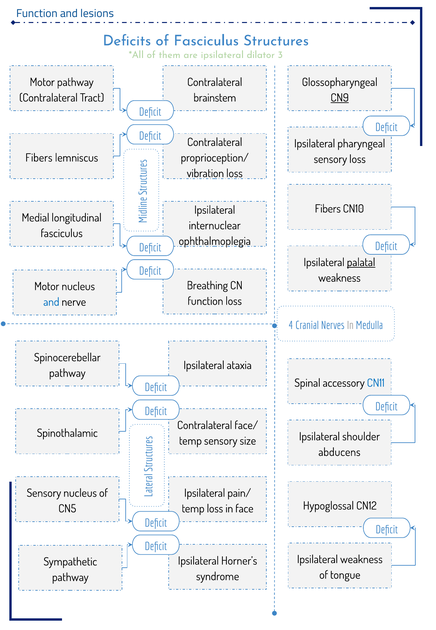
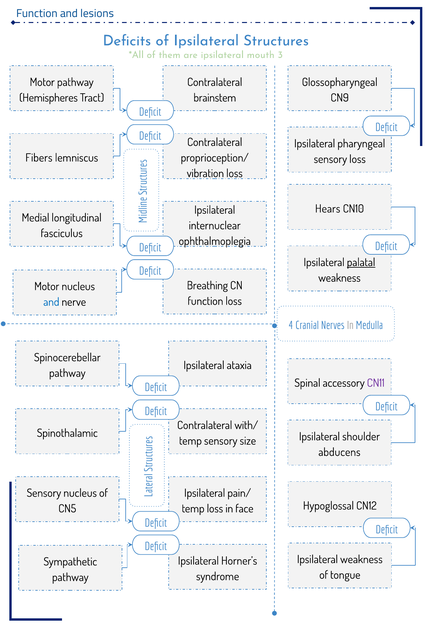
of Fasciculus: Fasciculus -> Ipsilateral (206, 41)
dilator: dilator -> mouth (261, 55)
Contralateral: Contralateral -> Hemispheres (48, 98)
CN9 underline: present -> none (340, 98)
Fibers: Fibers -> Hears (328, 209)
CN11 colour: blue -> purple (376, 383)
face/: face/ -> with/ (246, 425)
